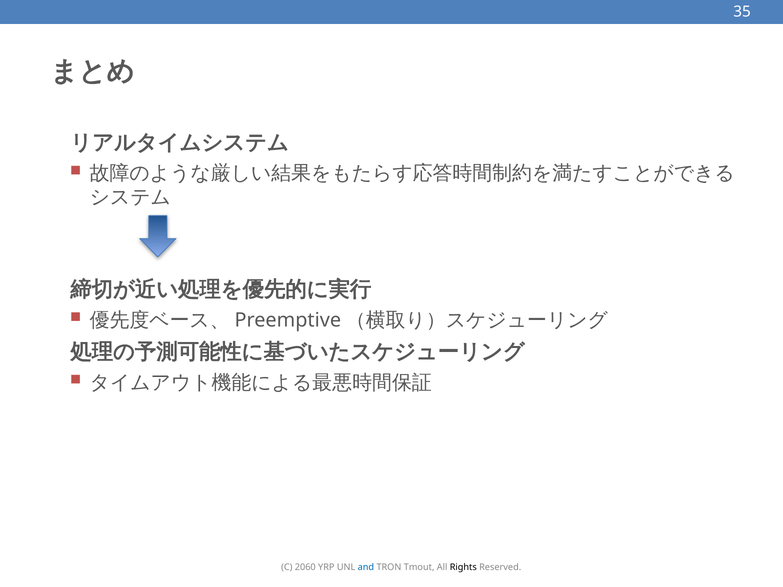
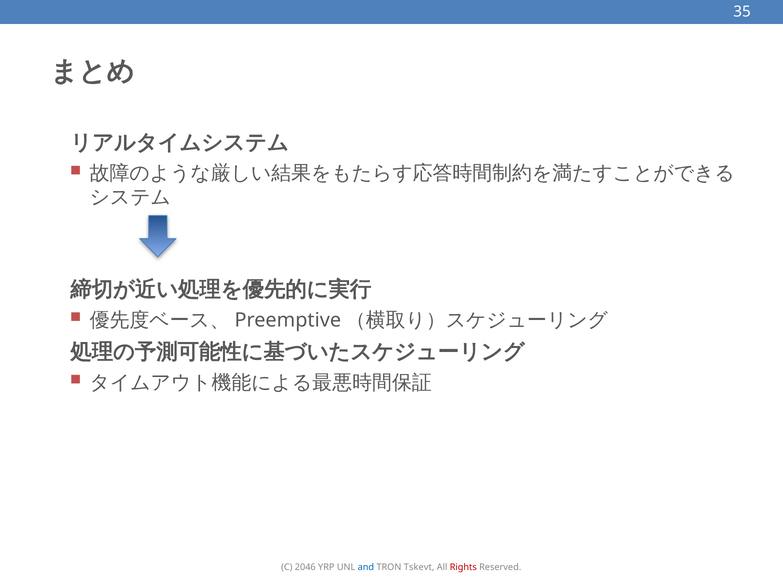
2060: 2060 -> 2046 (305, 568)
Tmout: Tmout -> Tskevt (419, 568)
Rights colour: black -> red (463, 568)
